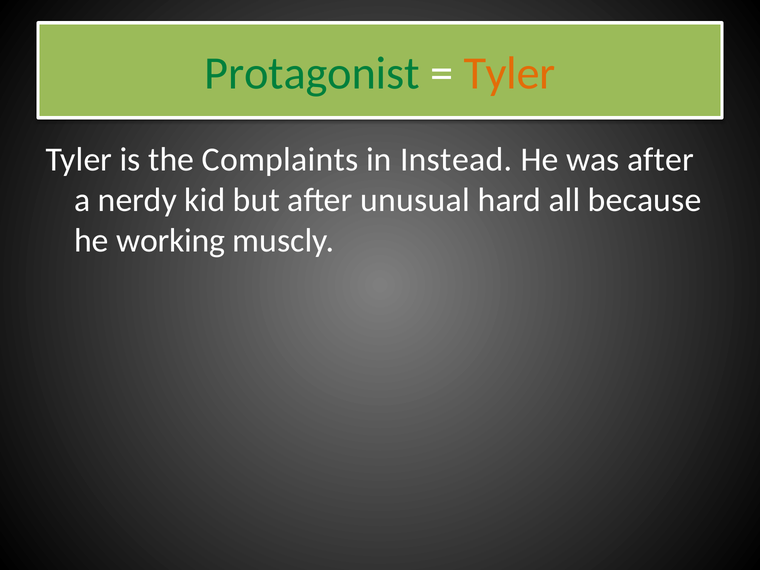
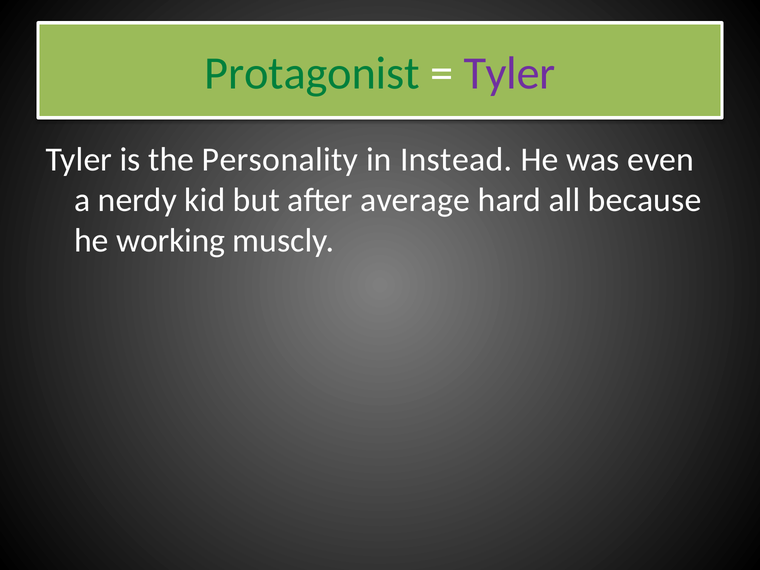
Tyler colour: orange -> purple (510, 74)
Complaints: Complaints -> Personality (280, 159)
was after: after -> even (661, 159)
unusual: unusual -> average (415, 200)
